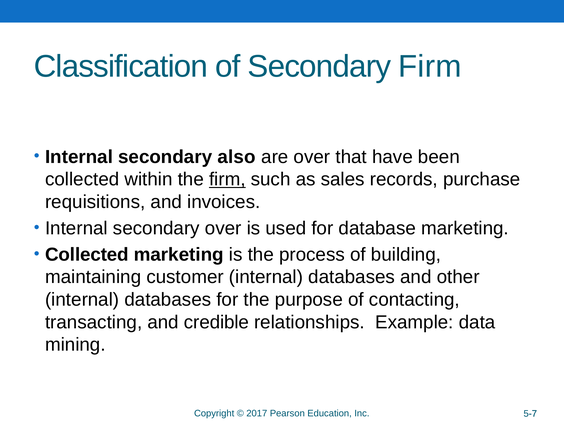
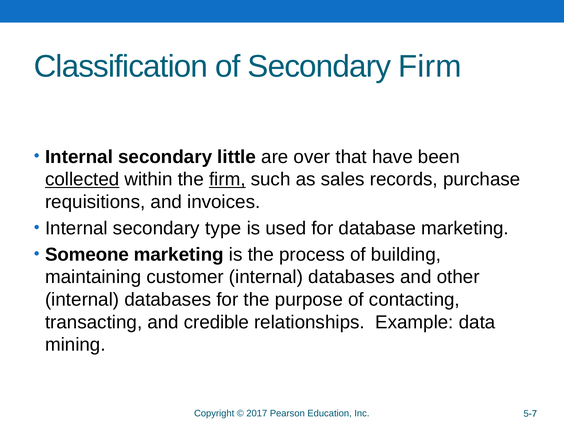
also: also -> little (237, 157)
collected underline: none -> present (82, 179)
secondary over: over -> type (223, 228)
Collected: Collected -> Someone (87, 255)
